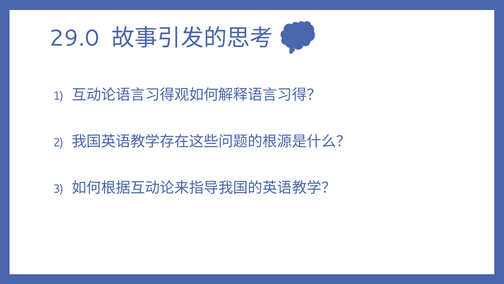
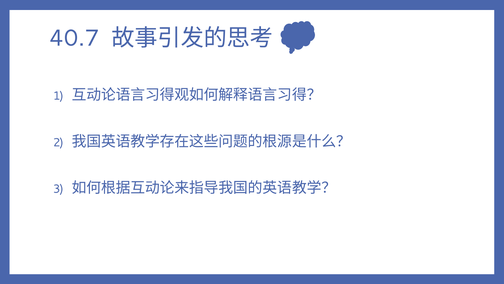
29.0: 29.0 -> 40.7 (74, 38)
